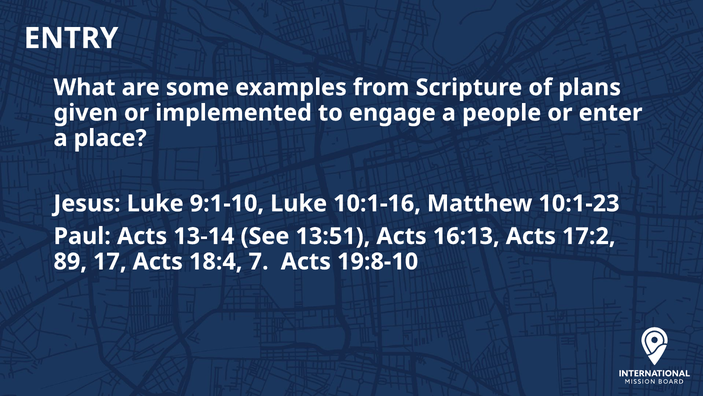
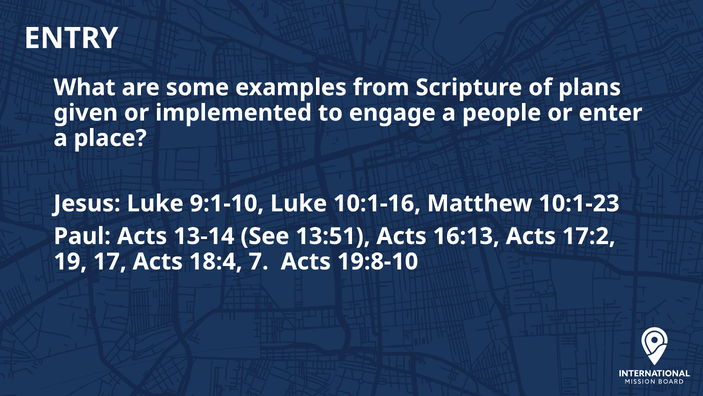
89: 89 -> 19 (70, 261)
